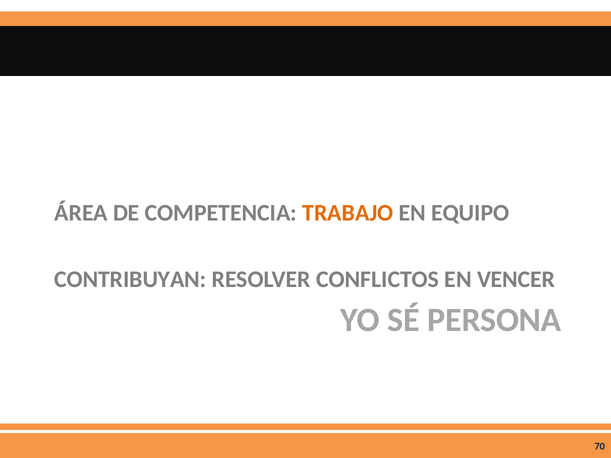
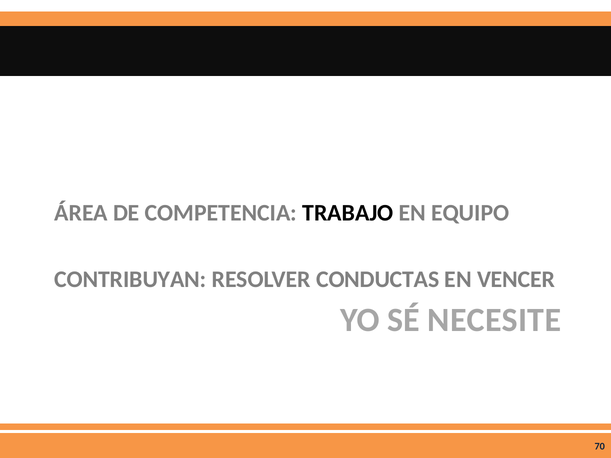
TRABAJO colour: orange -> black (348, 213)
CONFLICTOS: CONFLICTOS -> CONDUCTAS (378, 280)
PERSONA: PERSONA -> NECESITE (494, 320)
